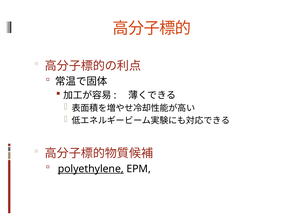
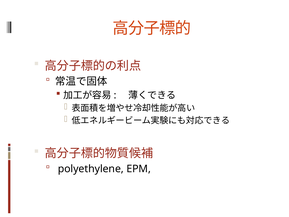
polyethylene underline: present -> none (91, 169)
